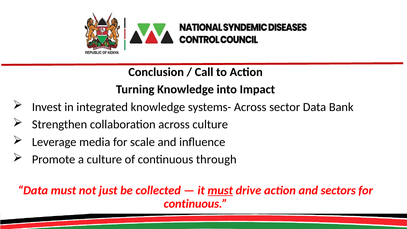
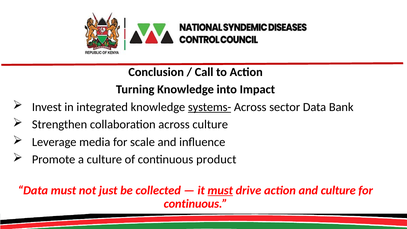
systems- underline: none -> present (210, 107)
through: through -> product (216, 160)
and sectors: sectors -> culture (338, 190)
